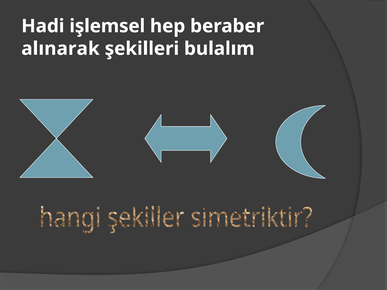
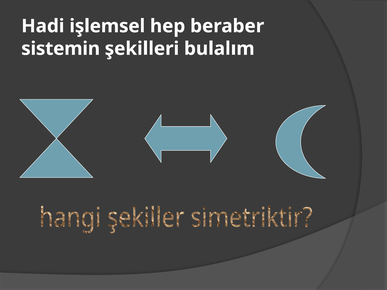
alınarak: alınarak -> sistemin (61, 49)
